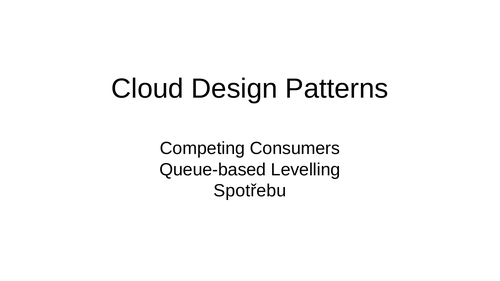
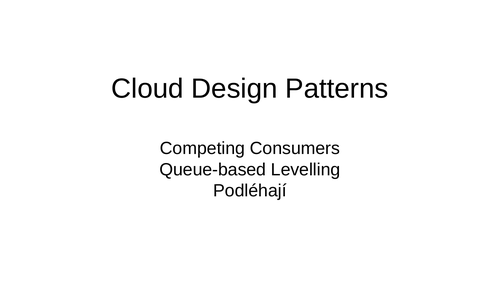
Spotřebu: Spotřebu -> Podléhají (250, 191)
